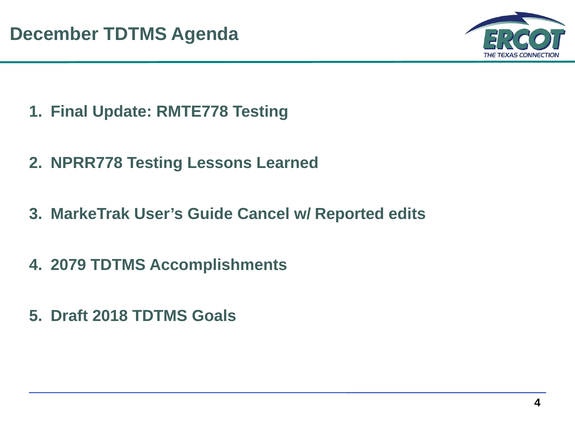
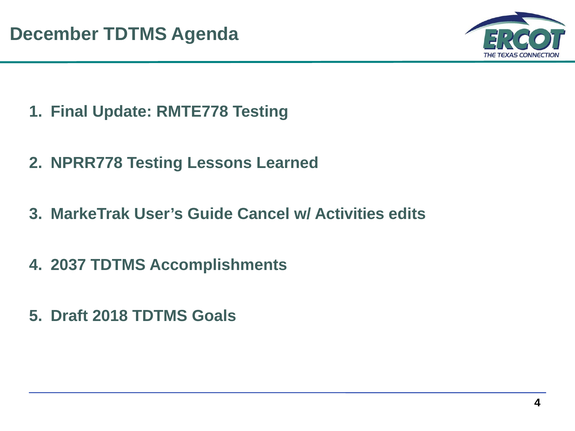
Reported: Reported -> Activities (350, 214)
2079: 2079 -> 2037 (68, 265)
